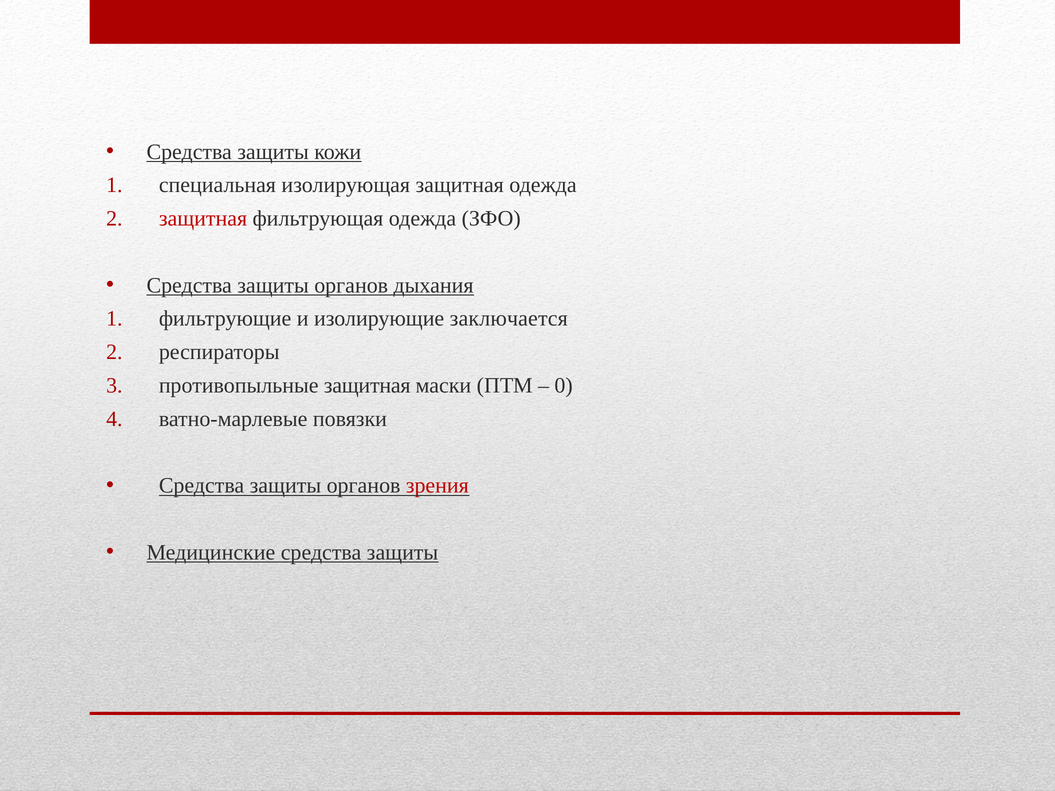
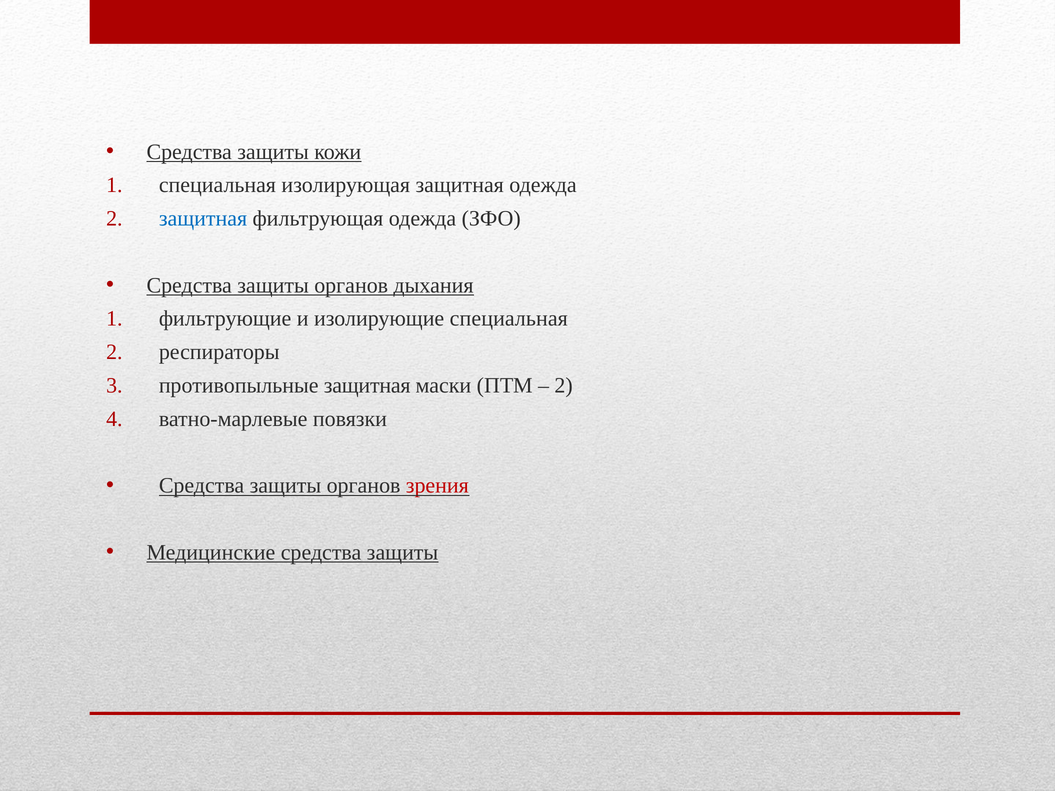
защитная colour: red -> blue (203, 219)
изолирующие заключается: заключается -> специальная (509, 319)
0: 0 -> 2 (564, 386)
